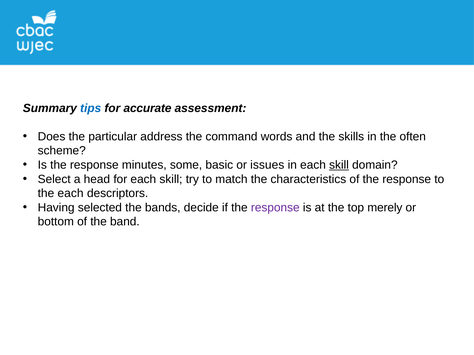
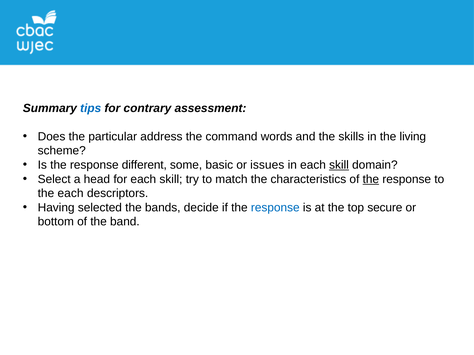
accurate: accurate -> contrary (147, 108)
often: often -> living (413, 137)
minutes: minutes -> different (144, 165)
the underline: none -> present (371, 179)
response colour: purple -> blue (275, 208)
merely: merely -> secure (385, 208)
